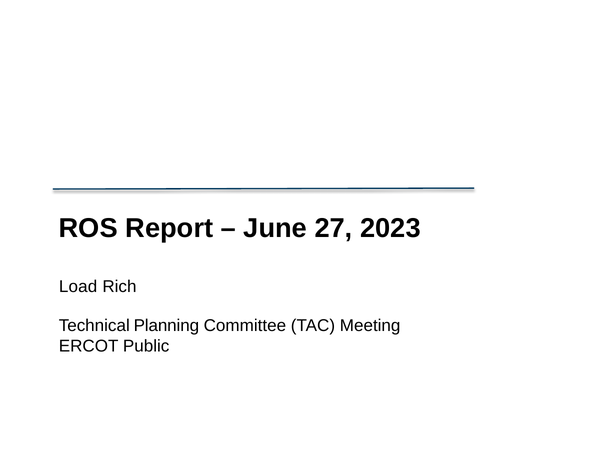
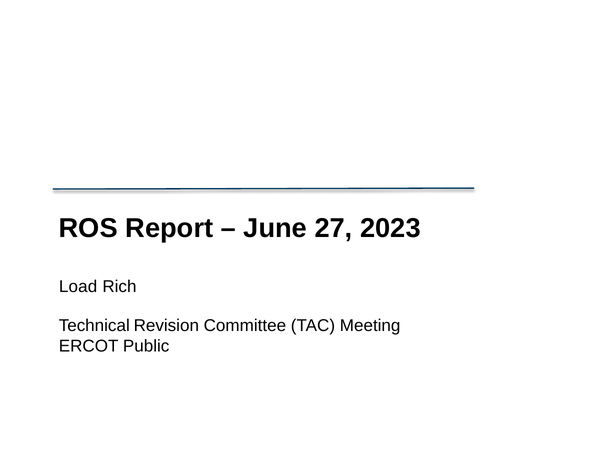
Planning: Planning -> Revision (166, 325)
